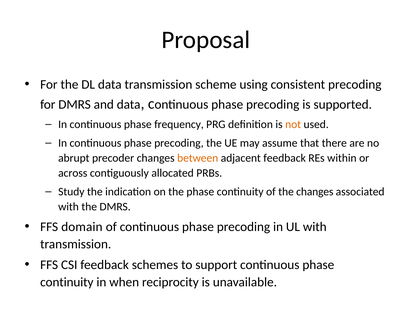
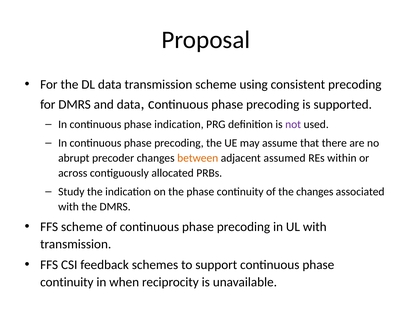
phase frequency: frequency -> indication (179, 124)
not colour: orange -> purple (293, 124)
adjacent feedback: feedback -> assumed (285, 158)
FFS domain: domain -> scheme (82, 227)
